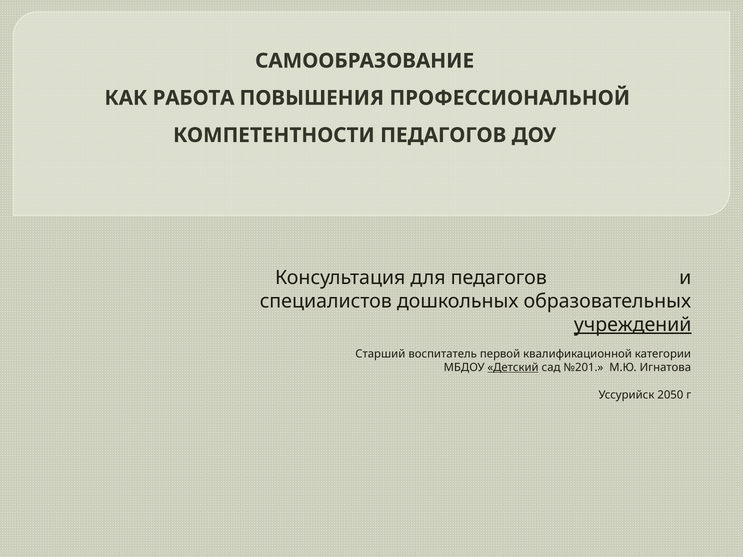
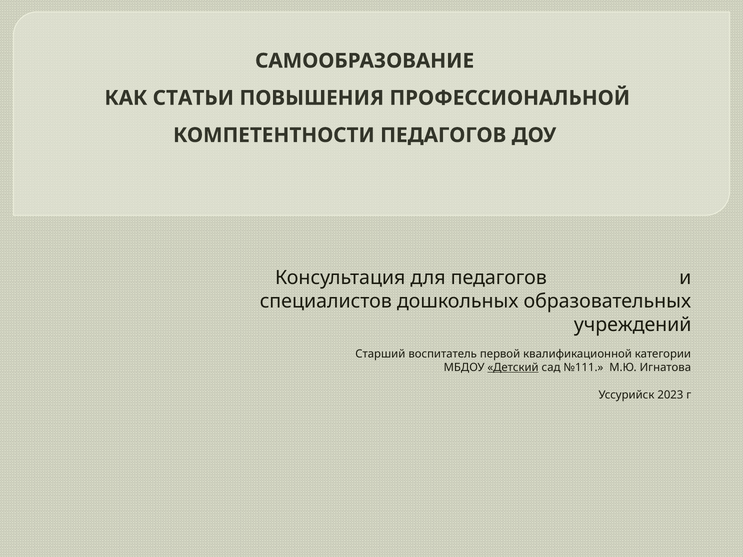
РАБОТА: РАБОТА -> СТАТЬИ (193, 98)
учреждений underline: present -> none (633, 325)
№201: №201 -> №111 (583, 368)
2050: 2050 -> 2023 (670, 395)
